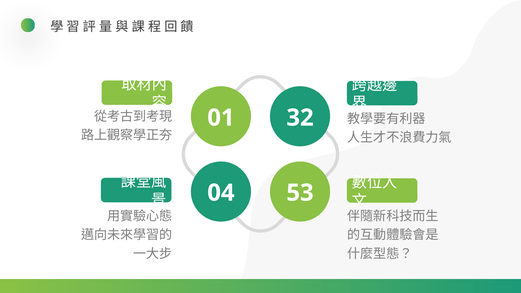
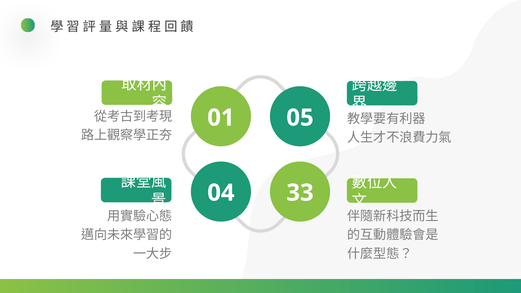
32: 32 -> 05 (300, 118)
53: 53 -> 33 (300, 193)
